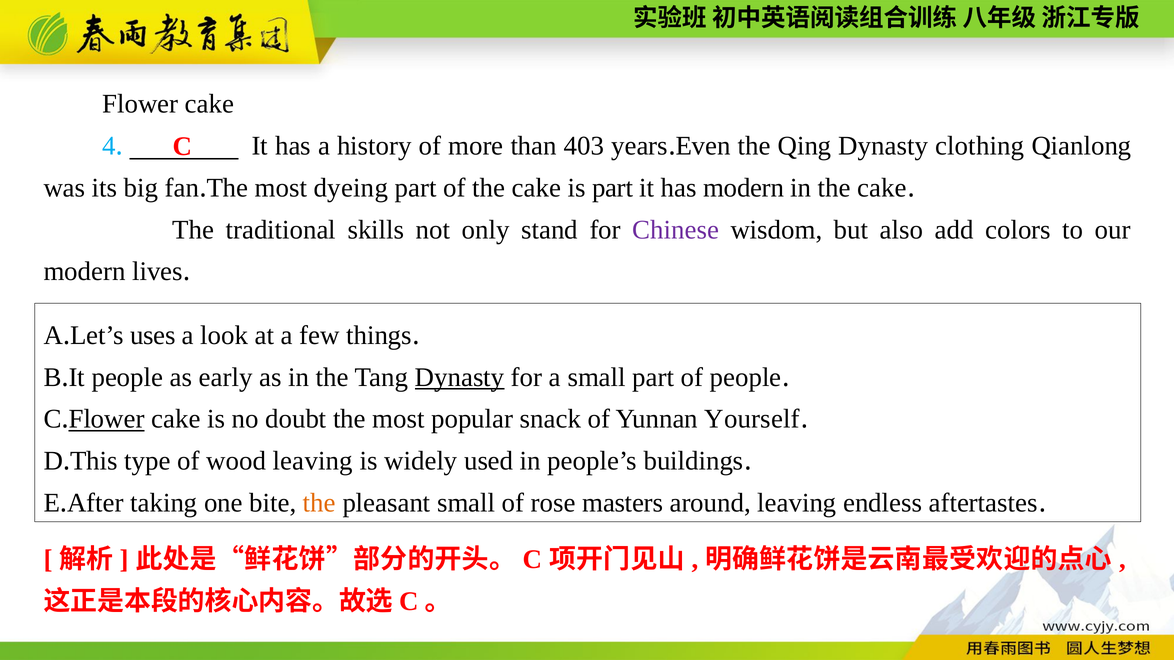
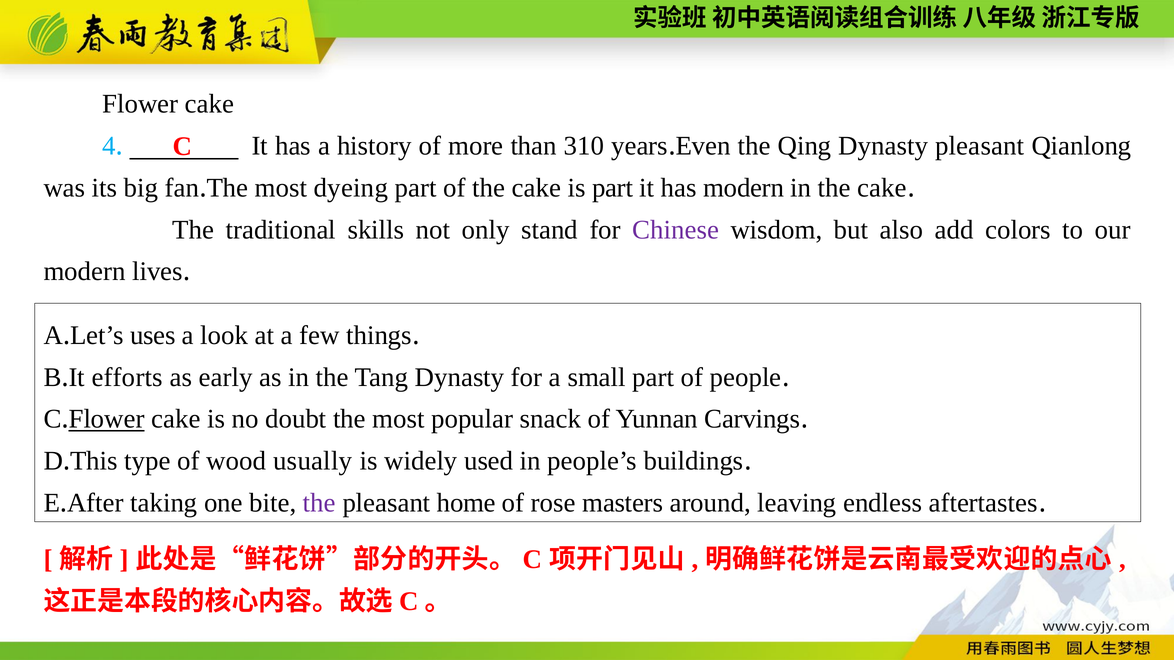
403: 403 -> 310 (584, 146)
Dynasty clothing: clothing -> pleasant (980, 146)
It people: people -> efforts (127, 377)
Dynasty underline: present -> none (460, 377)
Yourself: Yourself -> Carvings (752, 419)
wood leaving: leaving -> usually (313, 461)
the colour: orange -> purple (319, 503)
pleasant small: small -> home (466, 503)
